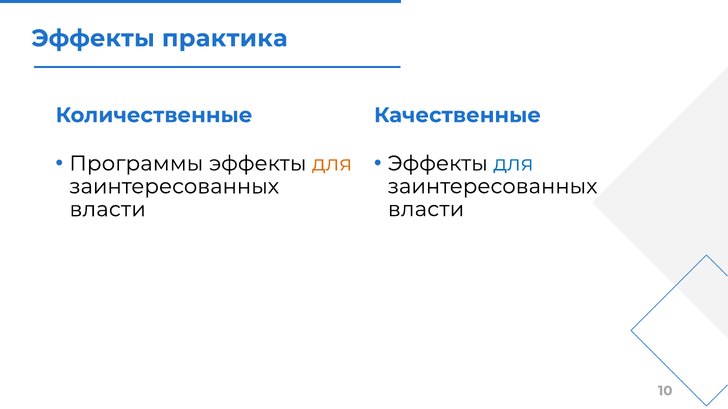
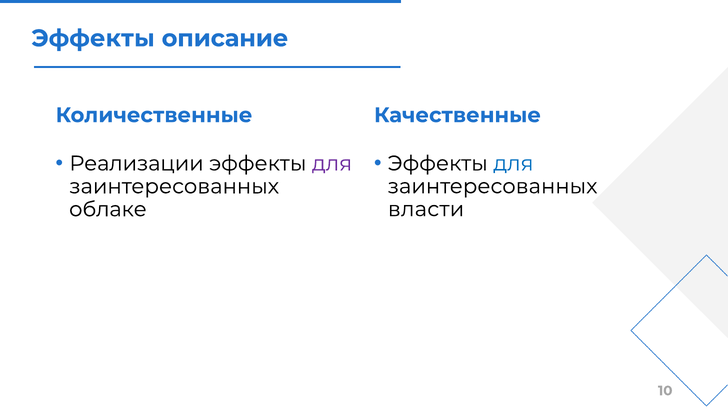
практика: практика -> описание (225, 38)
Программы: Программы -> Реализации (136, 164)
для colour: orange -> purple (332, 164)
власти: власти -> облаке (108, 210)
